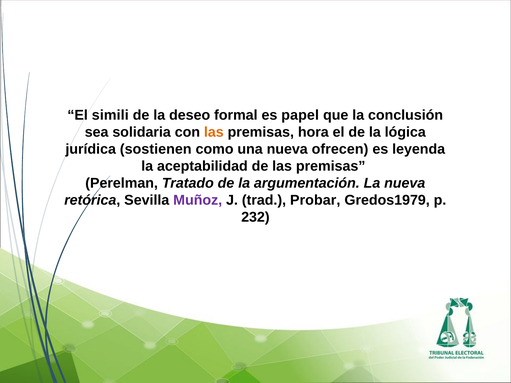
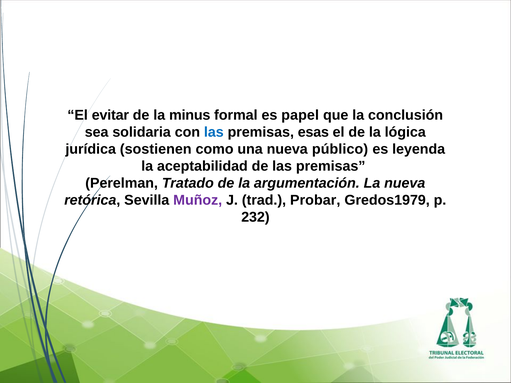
simili: simili -> evitar (110, 115)
deseo: deseo -> minus (190, 115)
las colour: orange -> blue (214, 132)
hora: hora -> esas (313, 132)
ofrecen: ofrecen -> público (340, 149)
